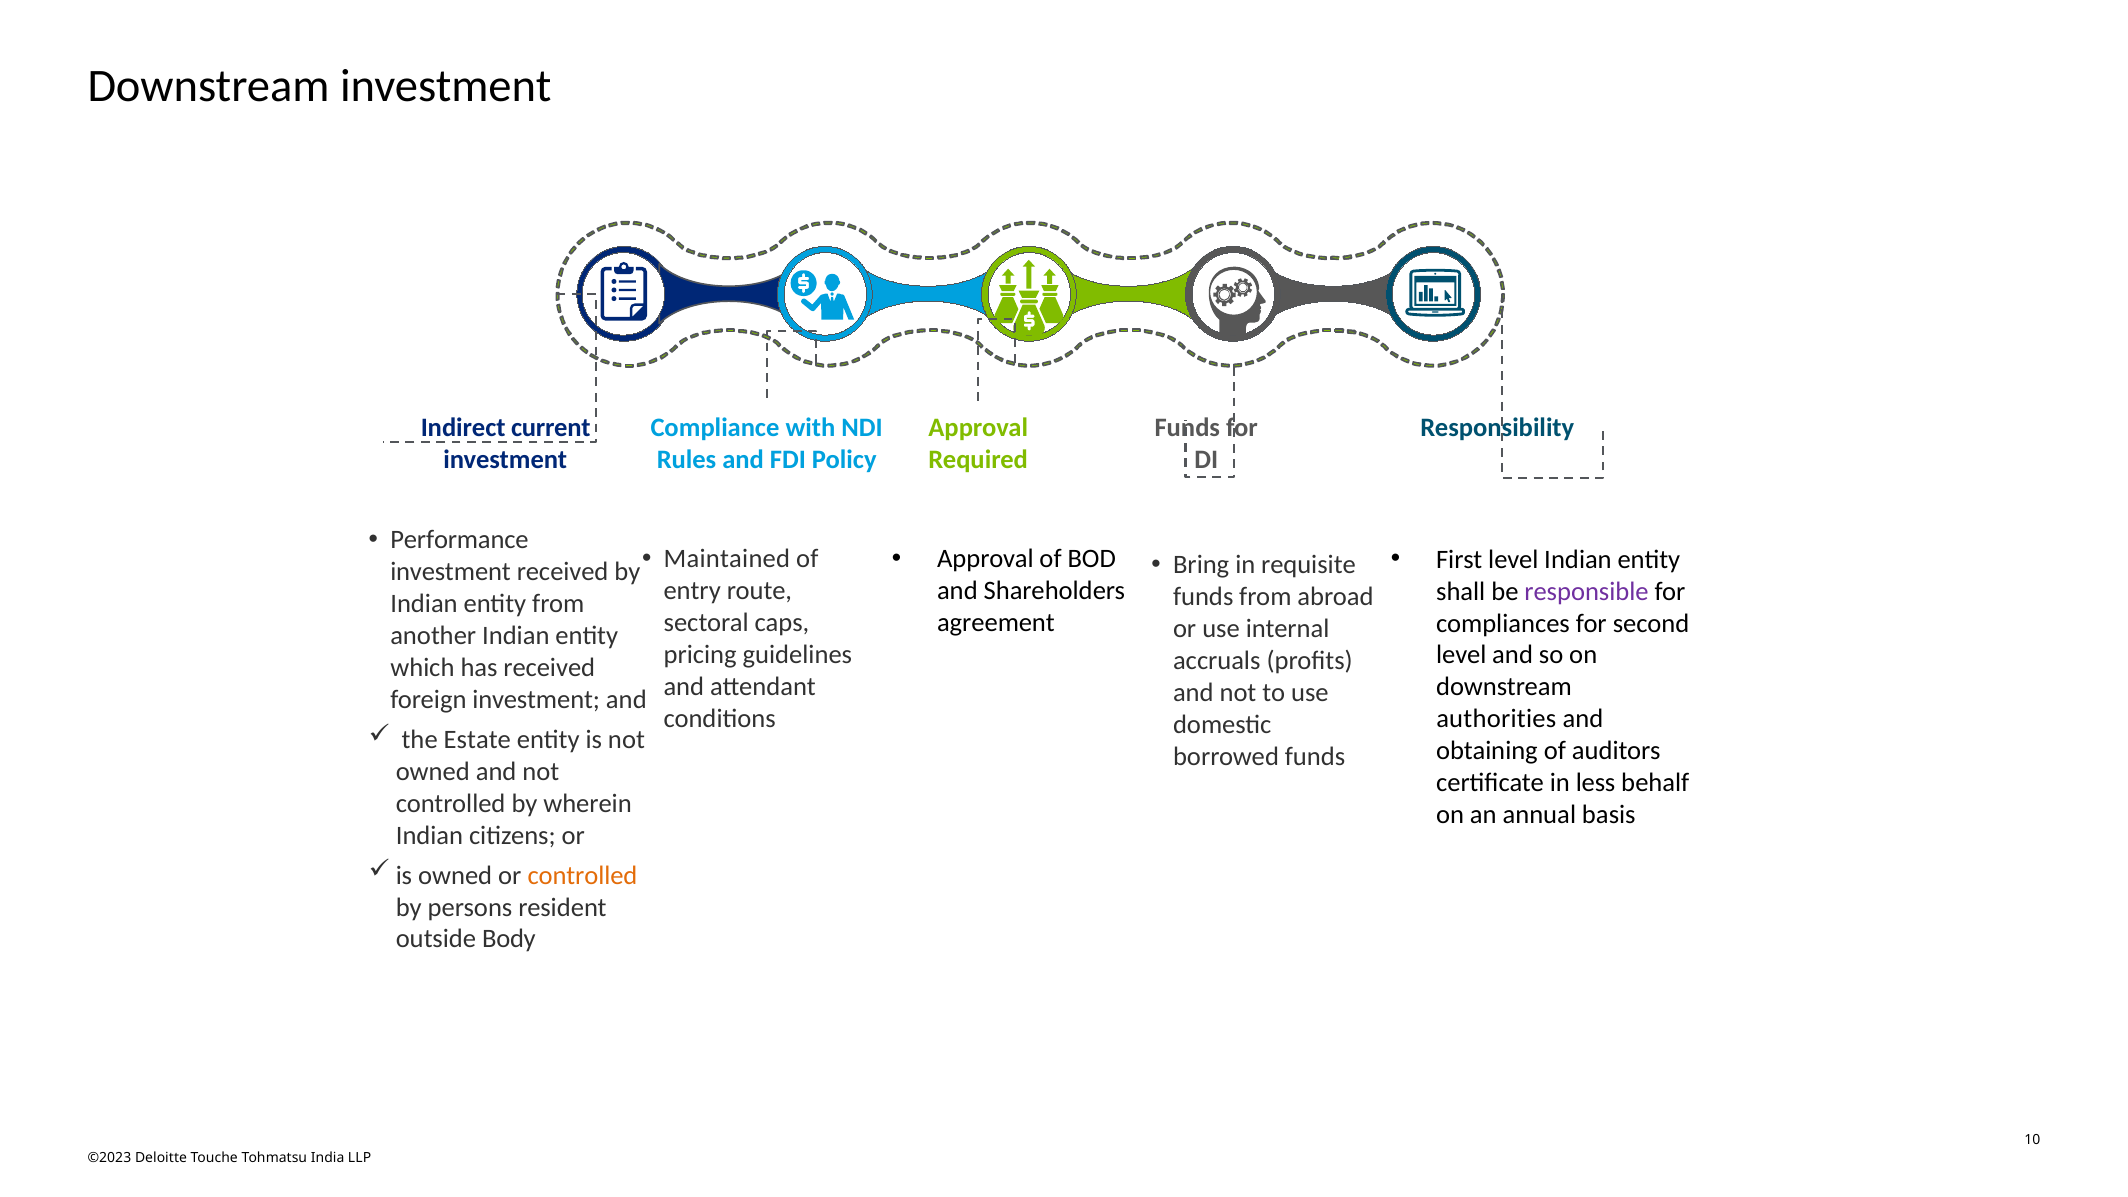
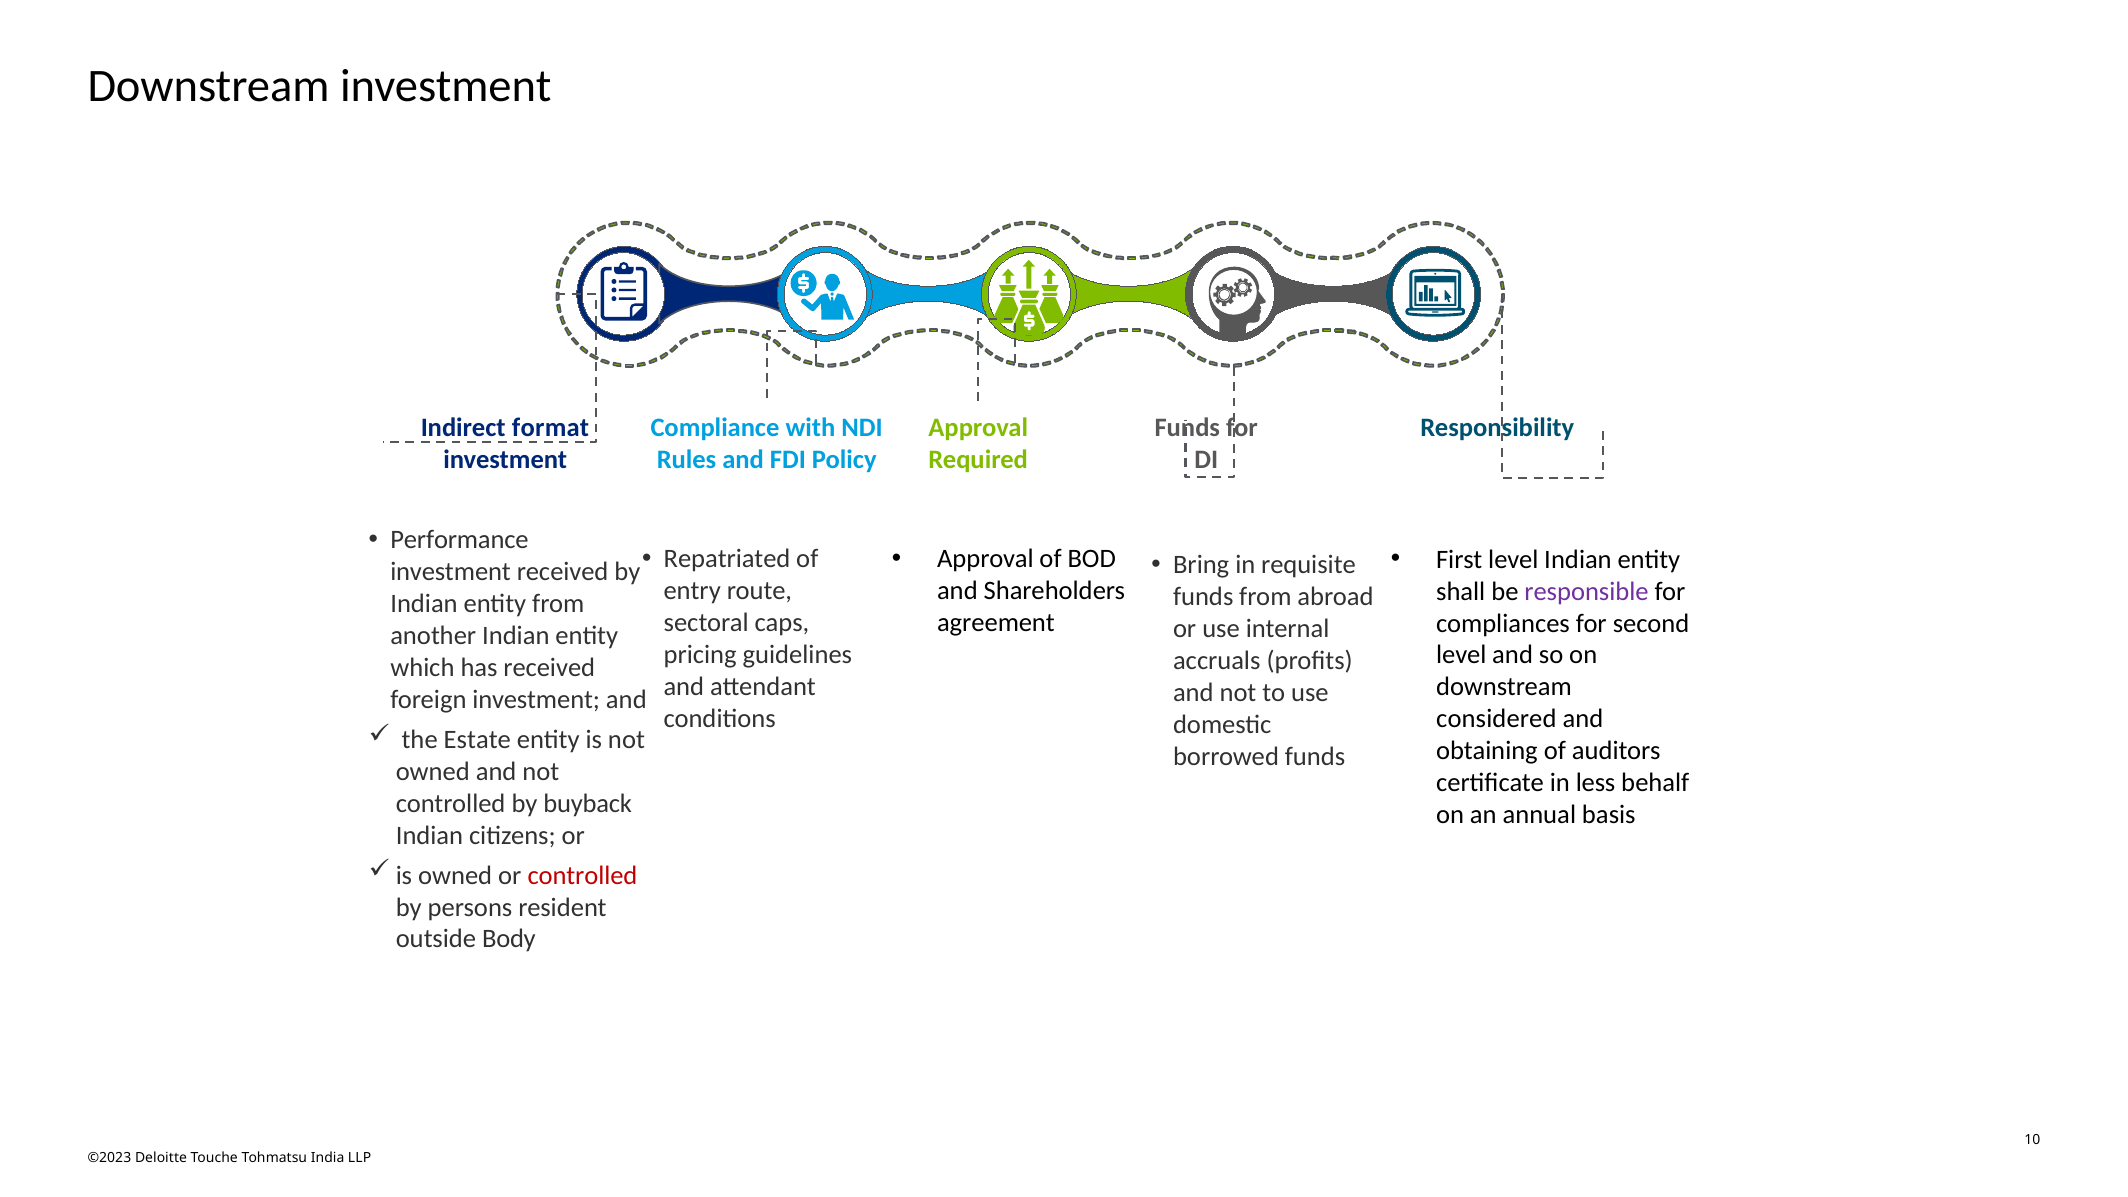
current: current -> format (551, 427)
Maintained: Maintained -> Repatriated (727, 559)
authorities: authorities -> considered (1496, 719)
wherein: wherein -> buyback (588, 803)
controlled colour: orange -> red (582, 875)
